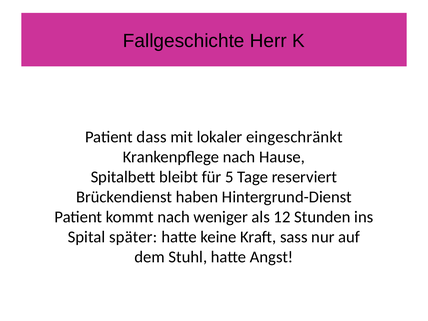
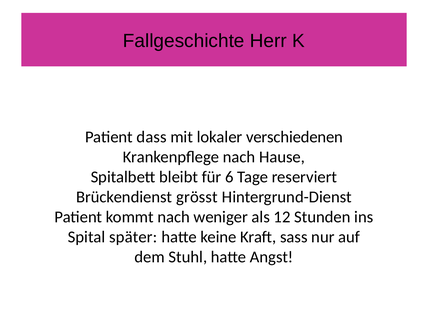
eingeschränkt: eingeschränkt -> verschiedenen (295, 137)
5: 5 -> 6 (229, 177)
haben: haben -> grösst (197, 197)
